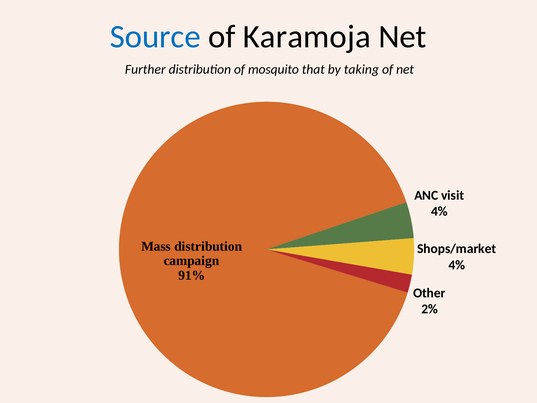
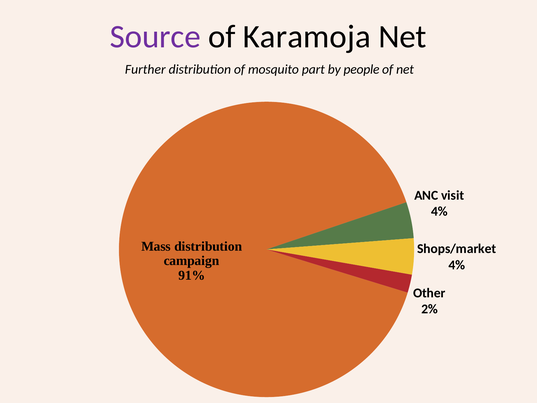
Source colour: blue -> purple (155, 37)
that: that -> part (313, 69)
taking: taking -> people (362, 69)
